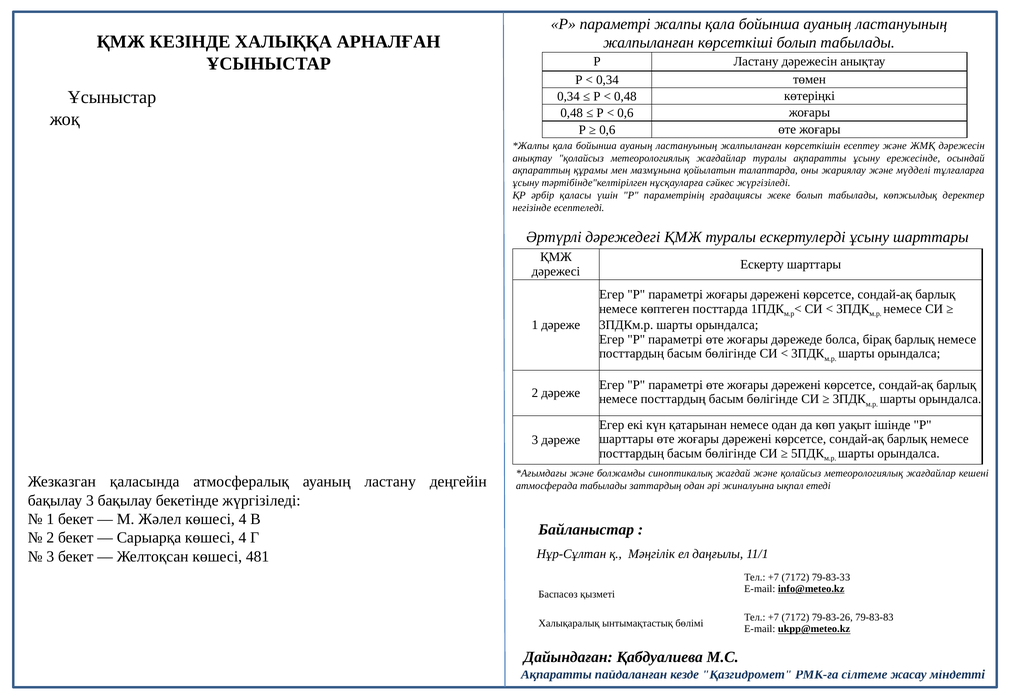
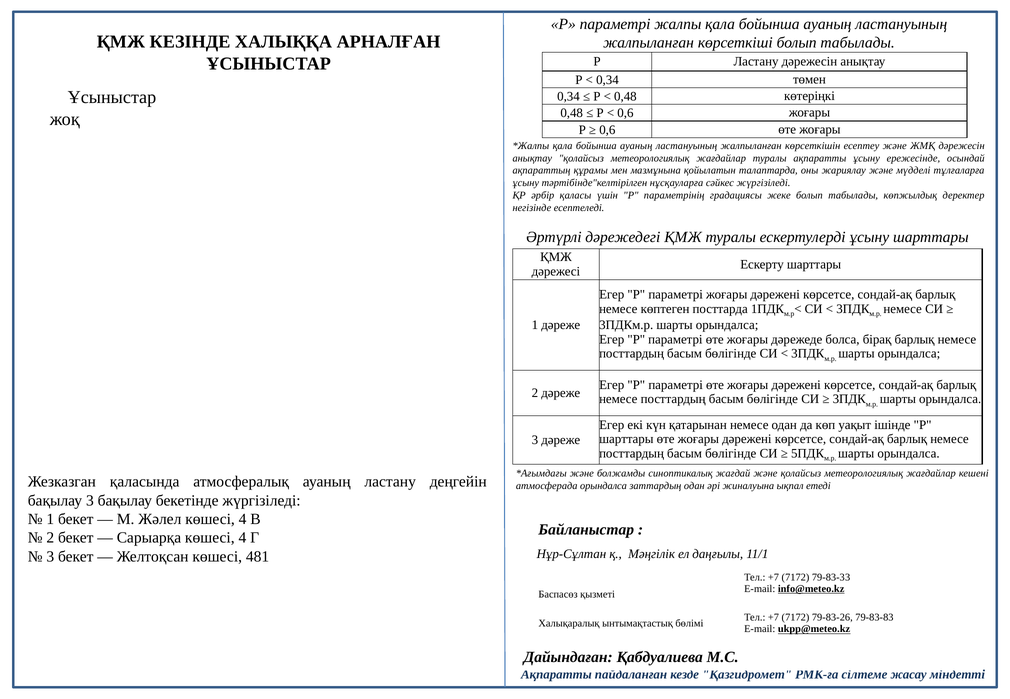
атмосферада табылады: табылады -> орындалса (603, 486)
